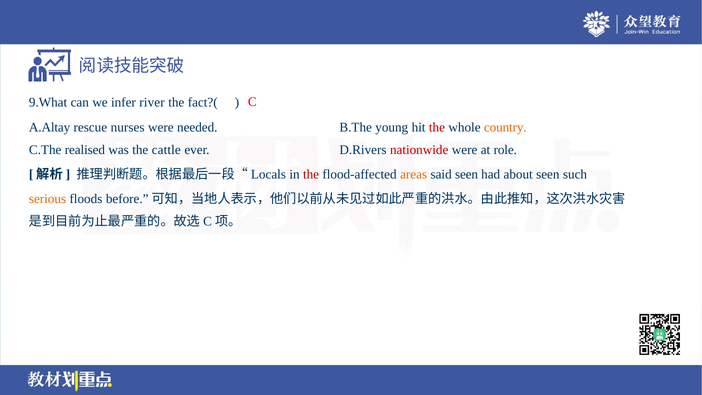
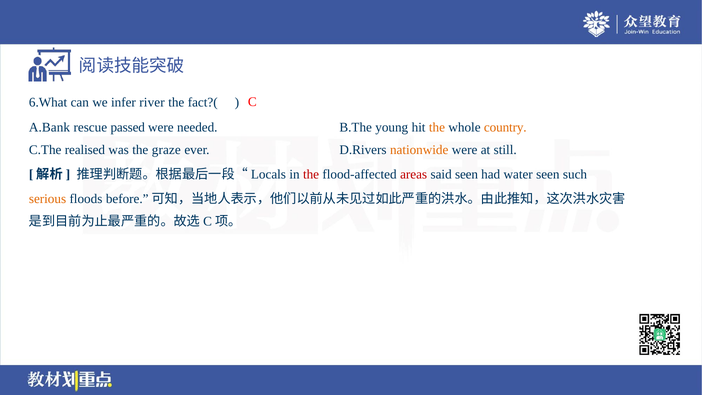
9.What: 9.What -> 6.What (48, 103)
A.Altay: A.Altay -> A.Bank (50, 127)
nurses: nurses -> passed (128, 127)
the colour: red -> orange (437, 127)
cattle: cattle -> graze (166, 150)
nationwide colour: red -> orange (419, 150)
role: role -> still (505, 150)
areas colour: orange -> red (414, 174)
about: about -> water (518, 174)
